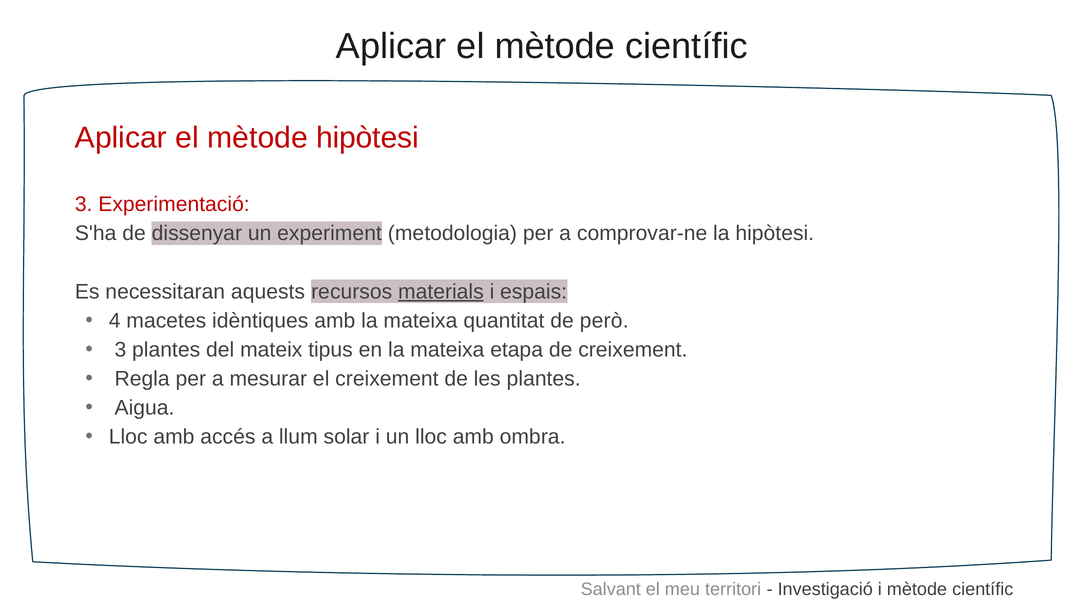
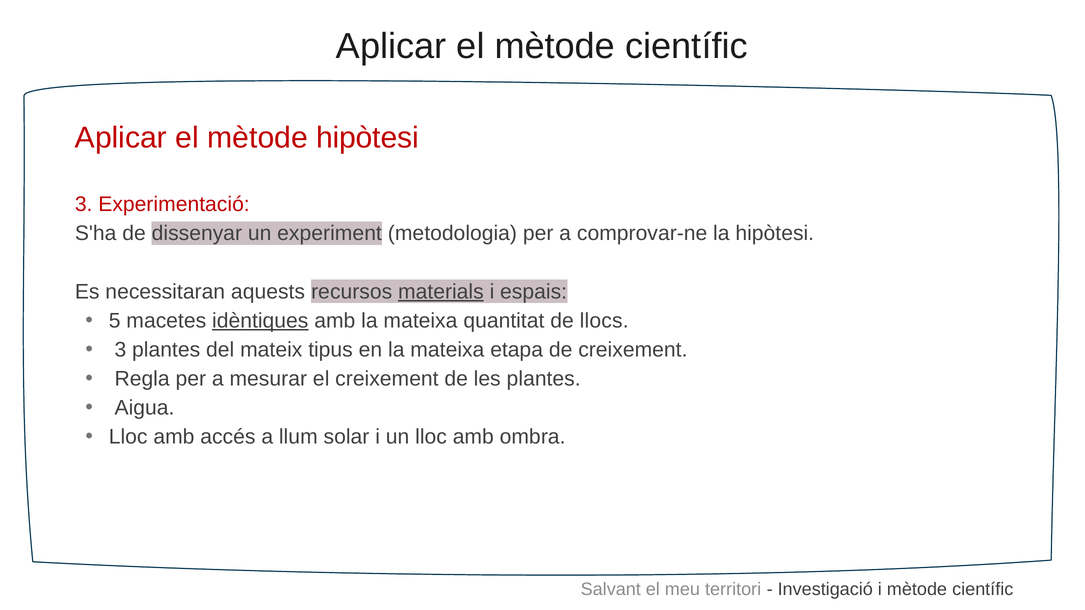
4: 4 -> 5 (115, 321)
idèntiques underline: none -> present (260, 321)
però: però -> llocs (604, 321)
